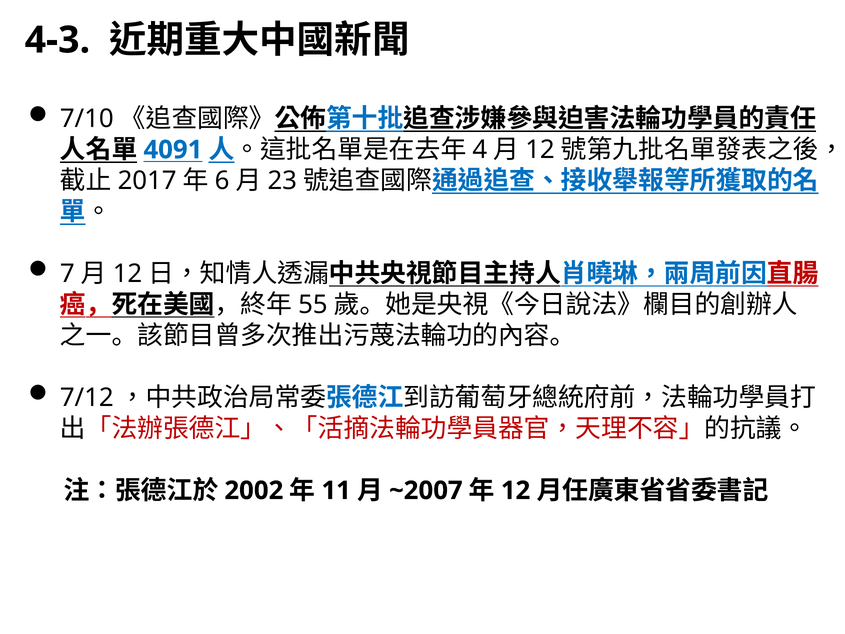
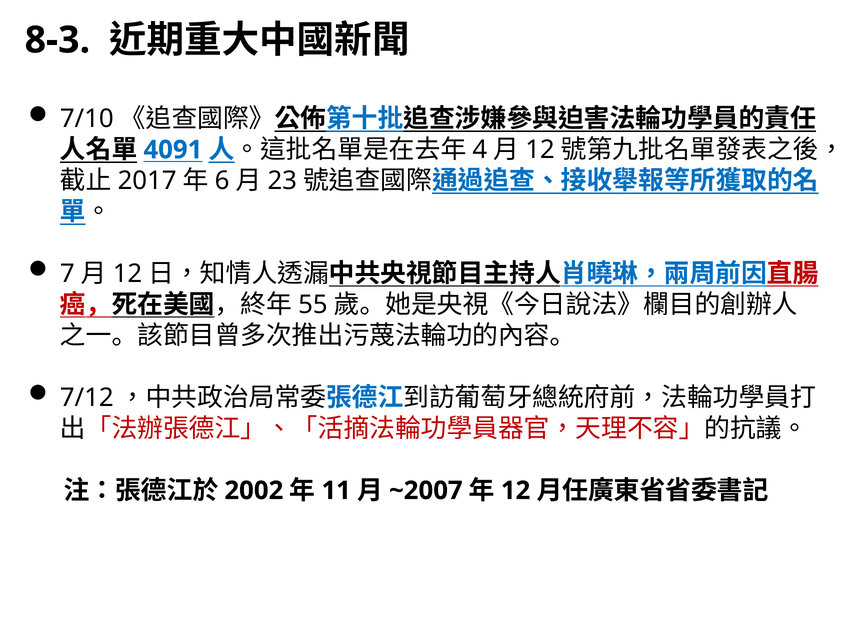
4-3: 4-3 -> 8-3 (57, 40)
